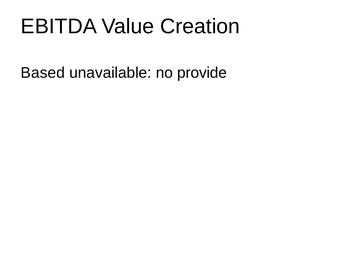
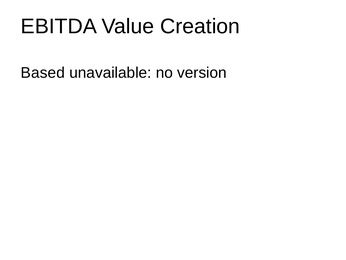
provide: provide -> version (202, 73)
